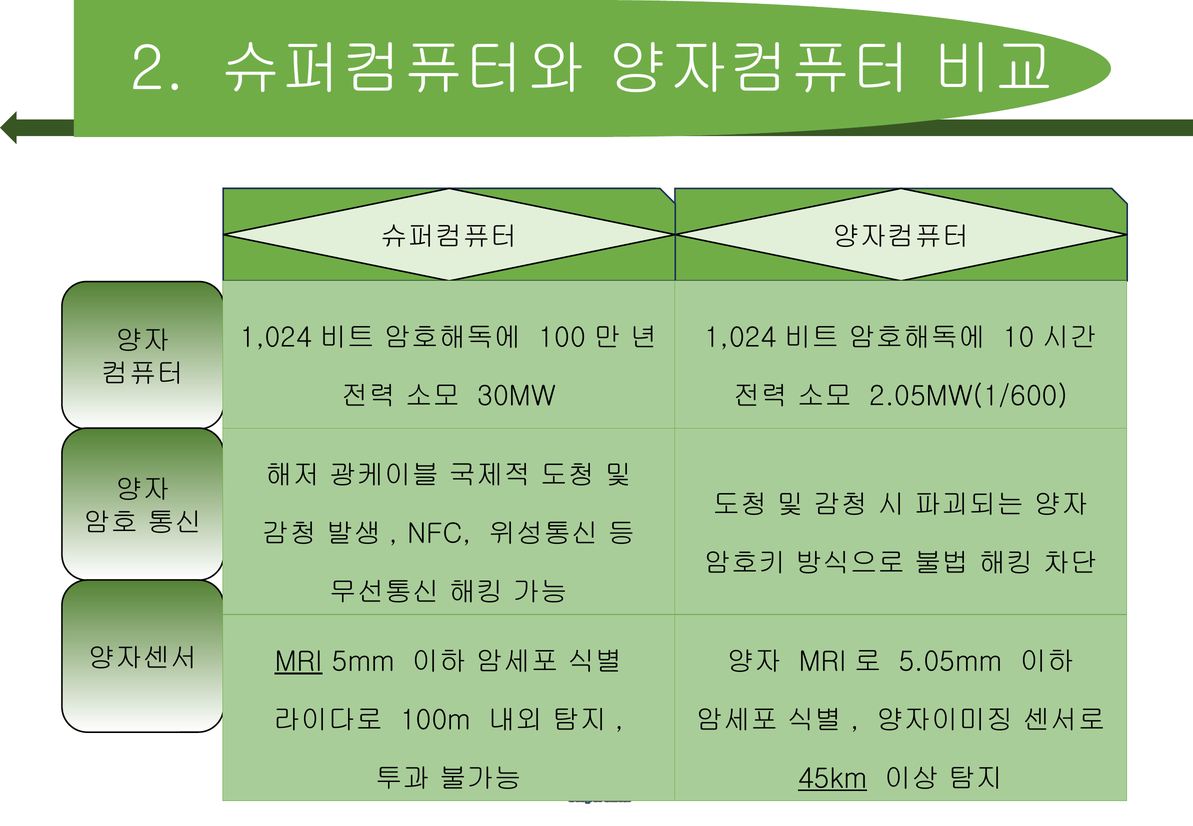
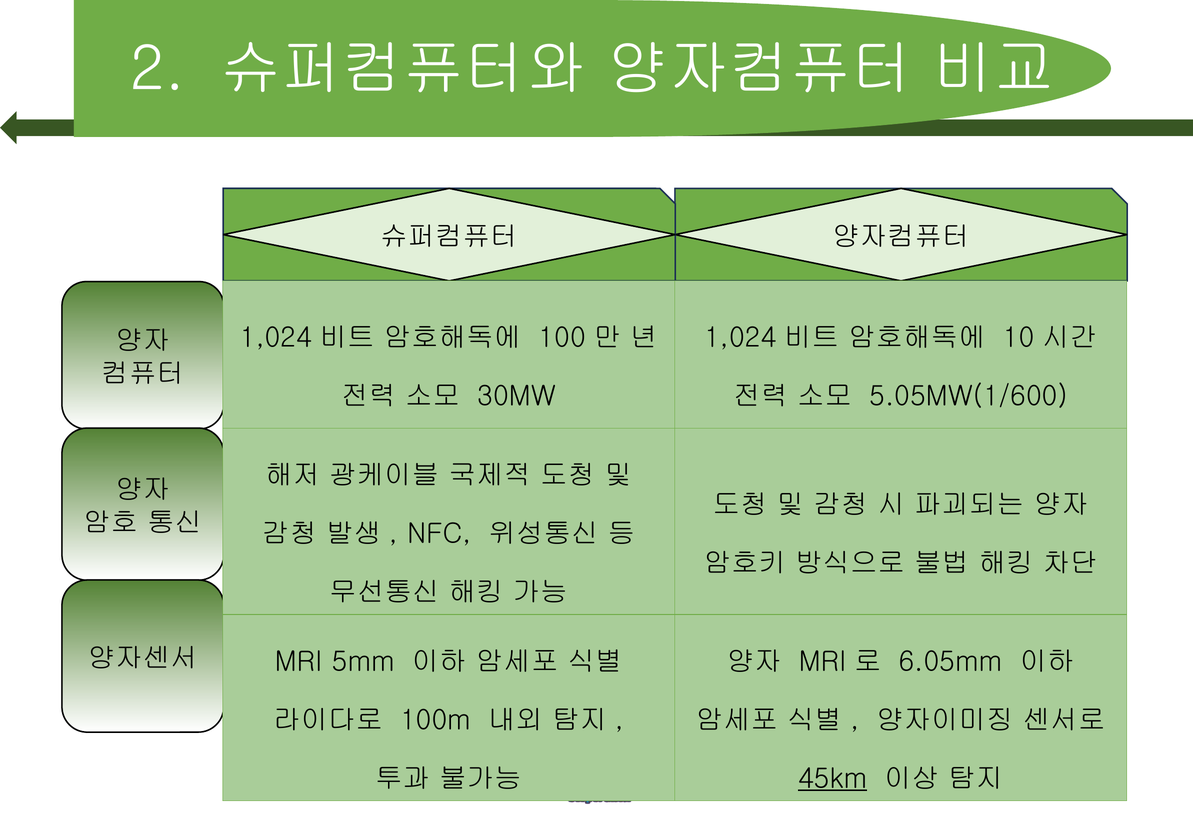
2.05MW(1/600: 2.05MW(1/600 -> 5.05MW(1/600 (969, 396)
MRI underline: present -> none (299, 662)
5.05mm: 5.05mm -> 6.05mm (951, 662)
